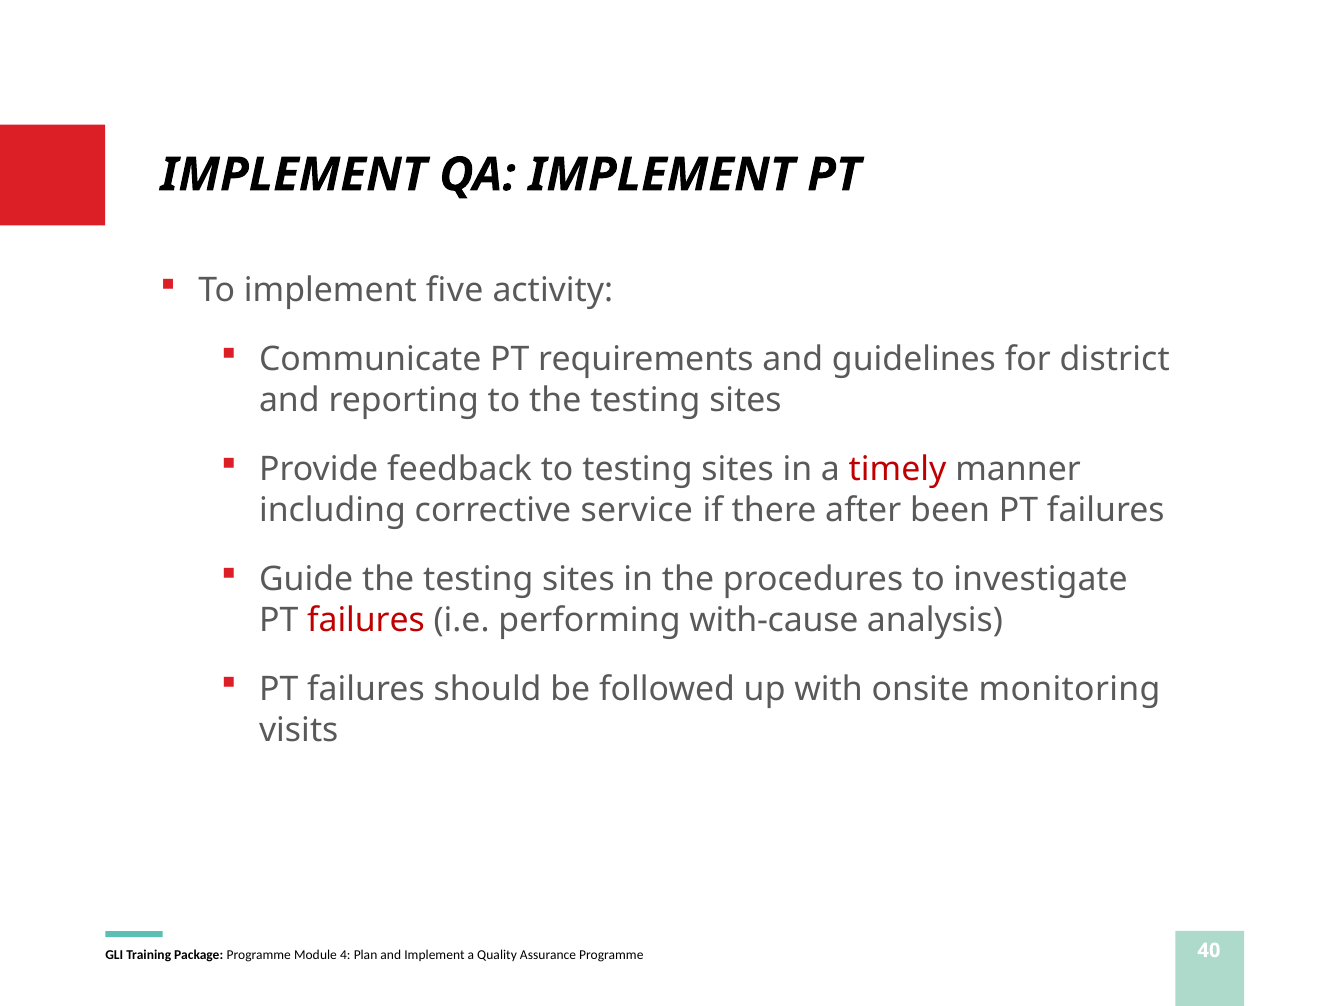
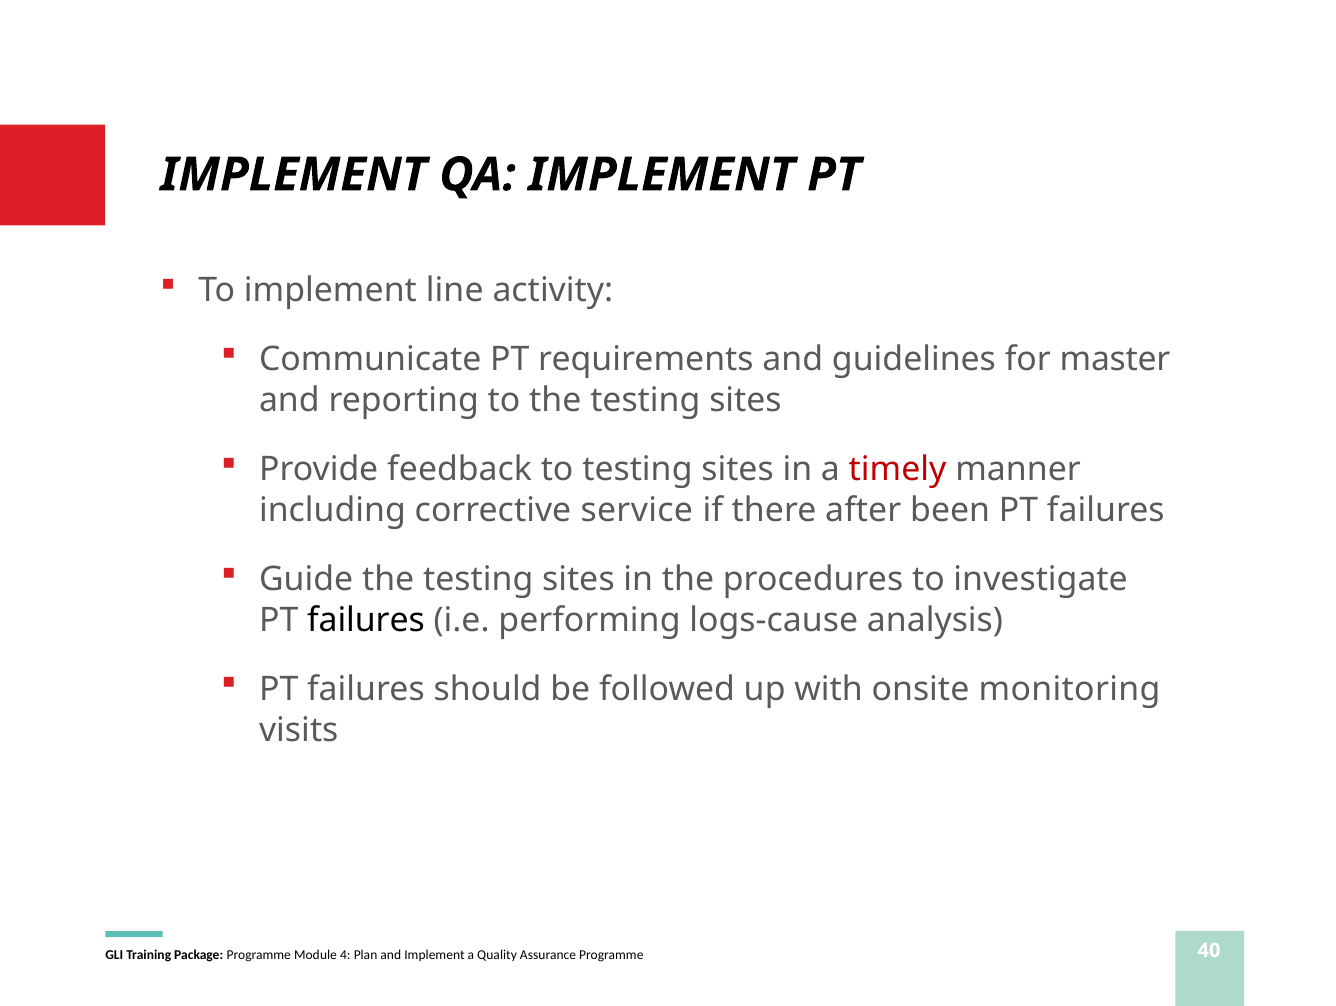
five: five -> line (455, 290)
district: district -> master (1115, 360)
failures colour: red -> black (366, 620)
with-cause: with-cause -> logs-cause (774, 620)
